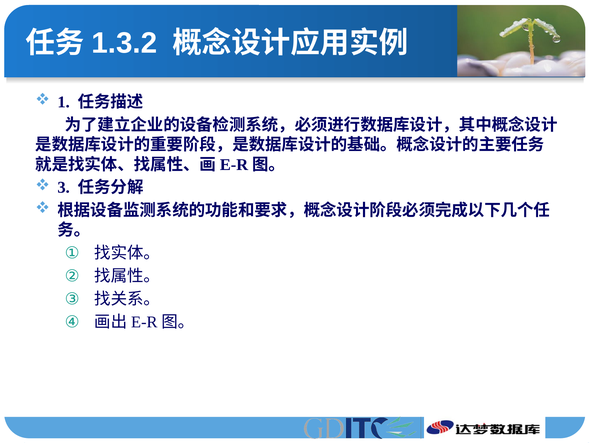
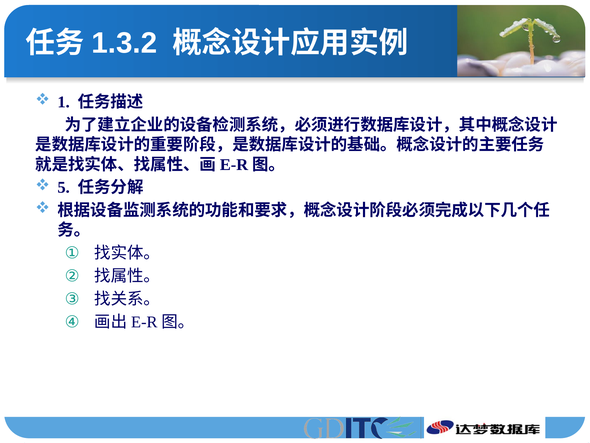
3: 3 -> 5 (64, 187)
